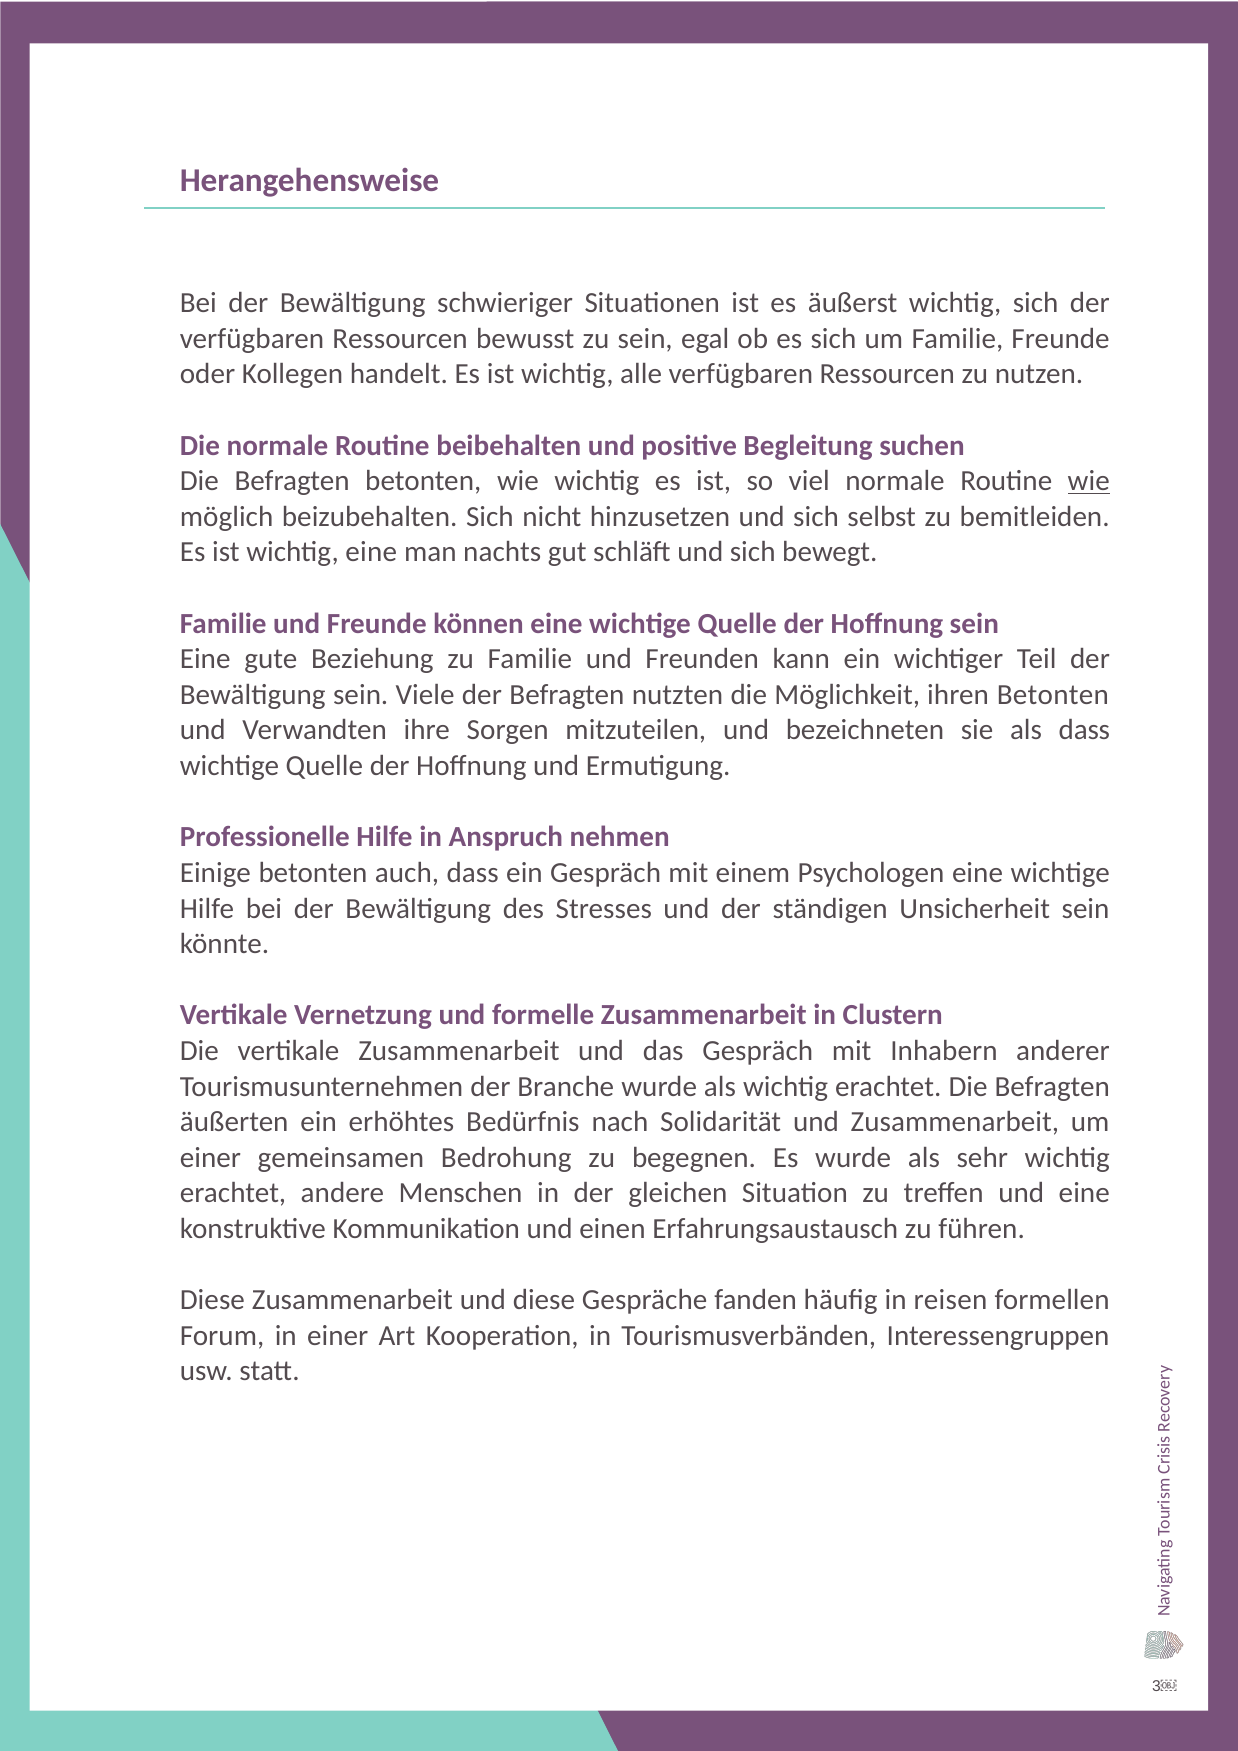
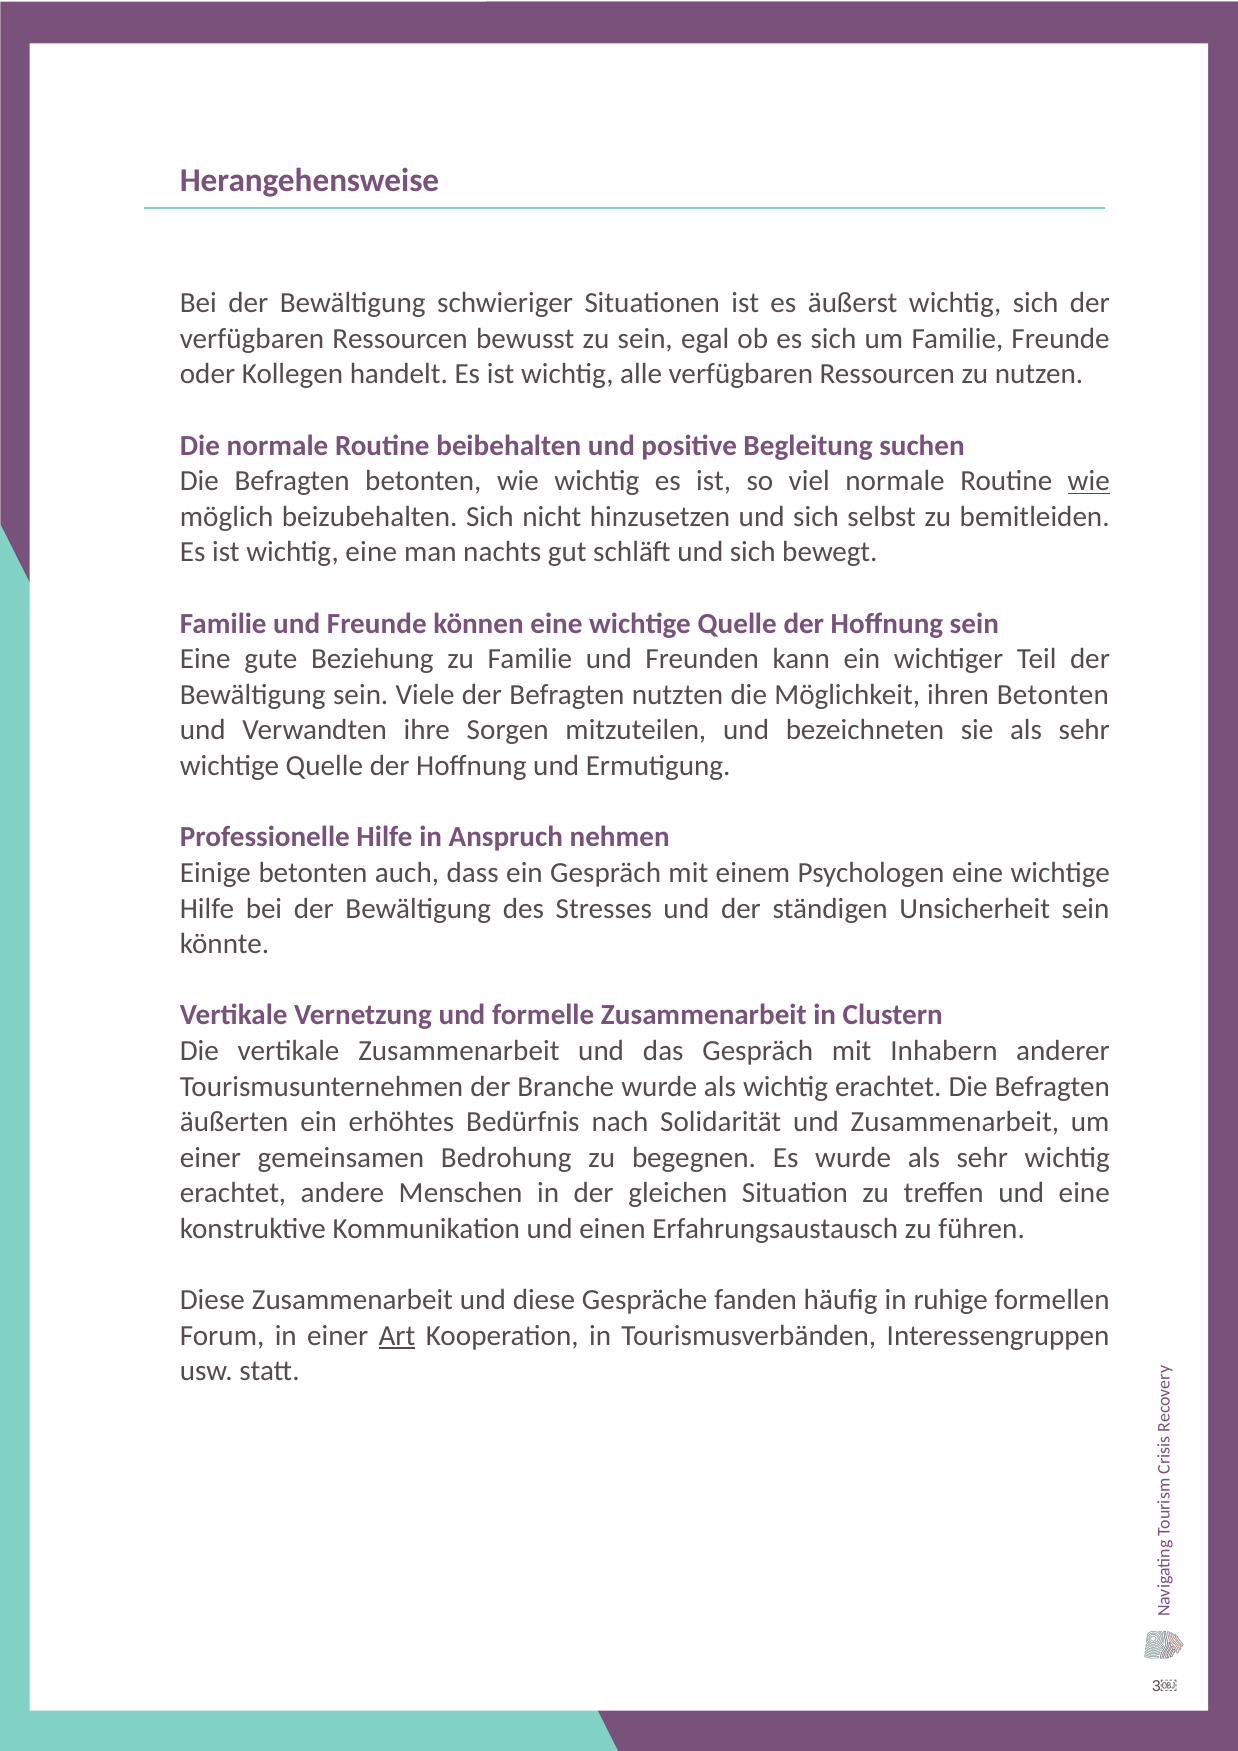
sie als dass: dass -> sehr (1084, 730)
reisen: reisen -> ruhige (951, 1300)
Art underline: none -> present (397, 1336)
